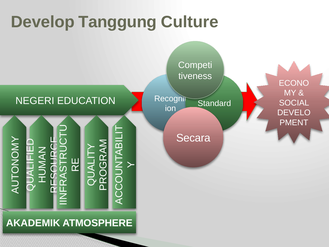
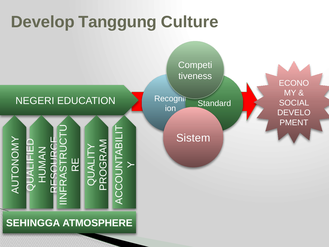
Secara: Secara -> Sistem (193, 138)
AKADEMIK: AKADEMIK -> SEHINGGA (33, 223)
